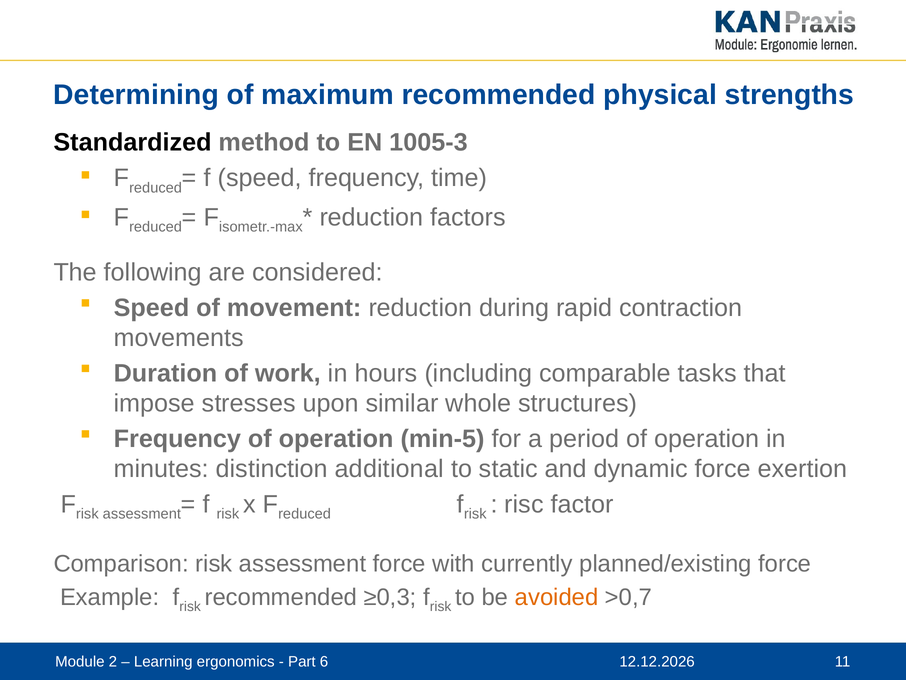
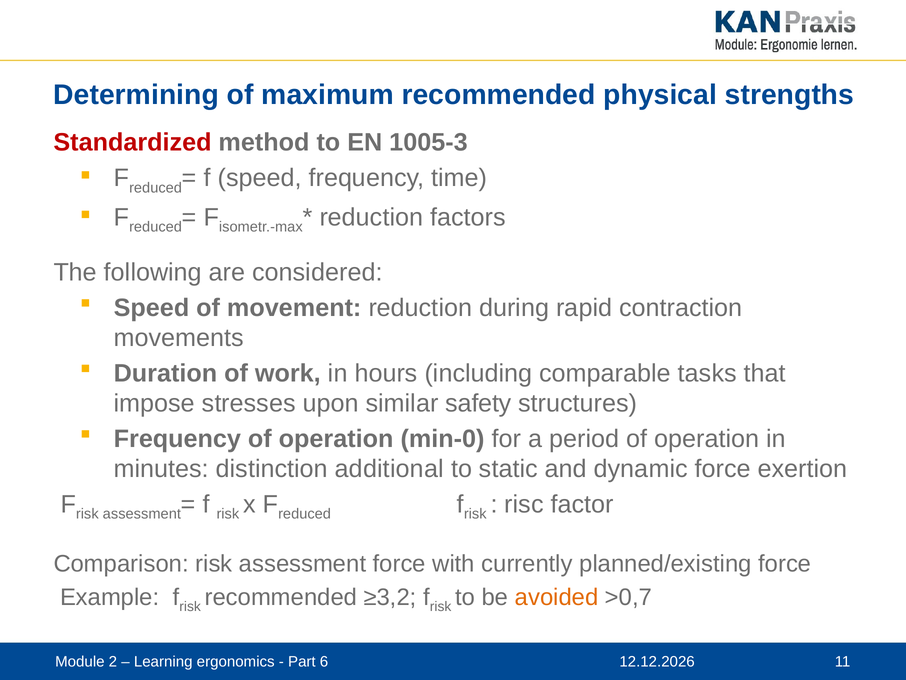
Standardized colour: black -> red (132, 143)
whole: whole -> safety (478, 403)
min-5: min-5 -> min-0 (442, 439)
≥0,3: ≥0,3 -> ≥3,2 (390, 597)
